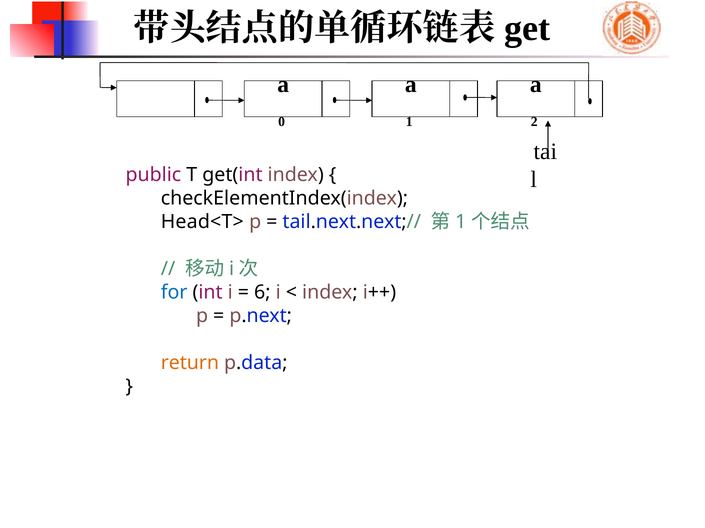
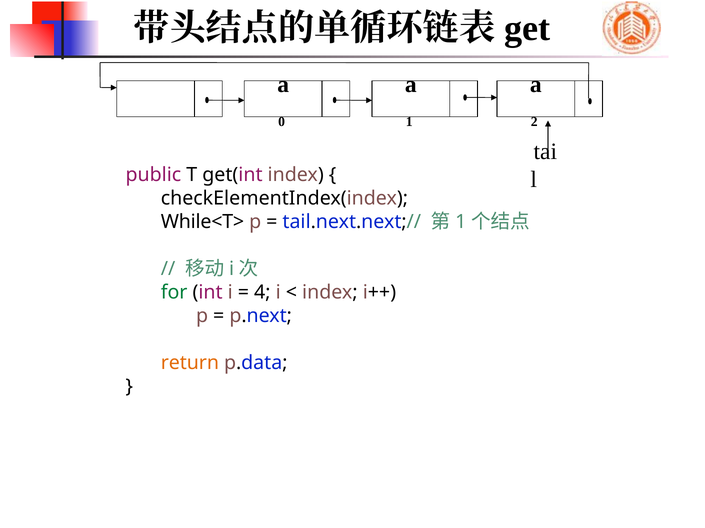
Head<T>: Head<T> -> While<T> (202, 222)
for colour: blue -> green (174, 293)
6: 6 -> 4 (262, 293)
